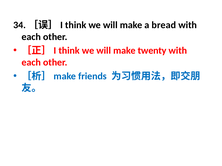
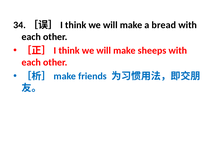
twenty: twenty -> sheeps (152, 51)
